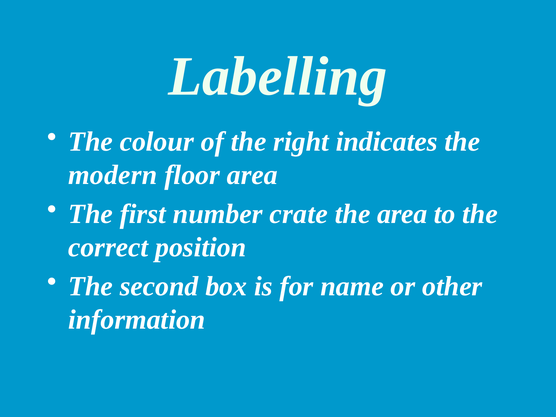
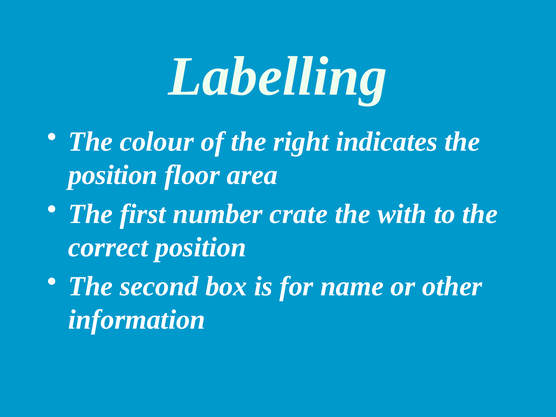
modern: modern -> position (113, 175)
the area: area -> with (402, 214)
